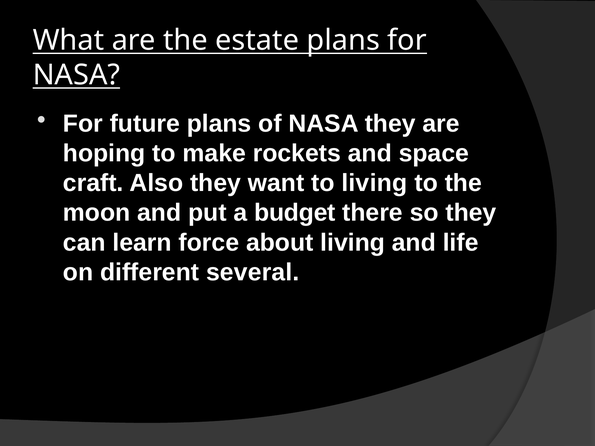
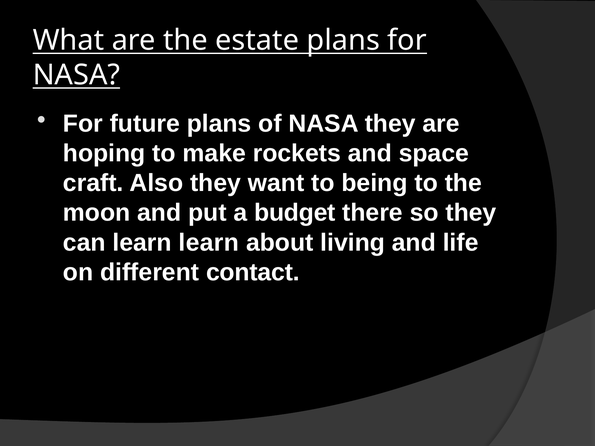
to living: living -> being (374, 183)
learn force: force -> learn (209, 243)
several: several -> contact (253, 272)
